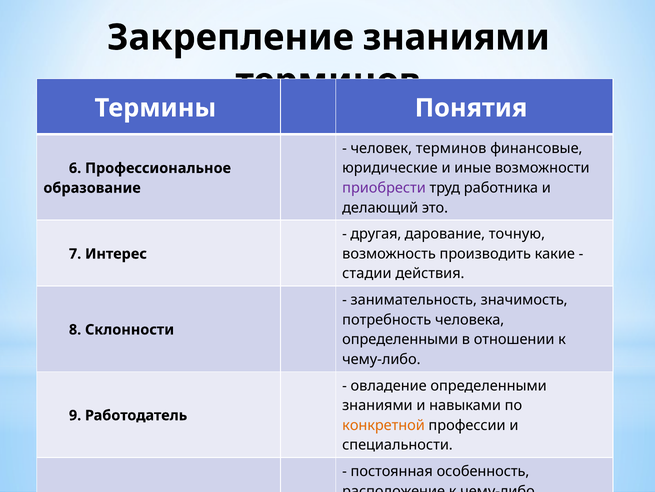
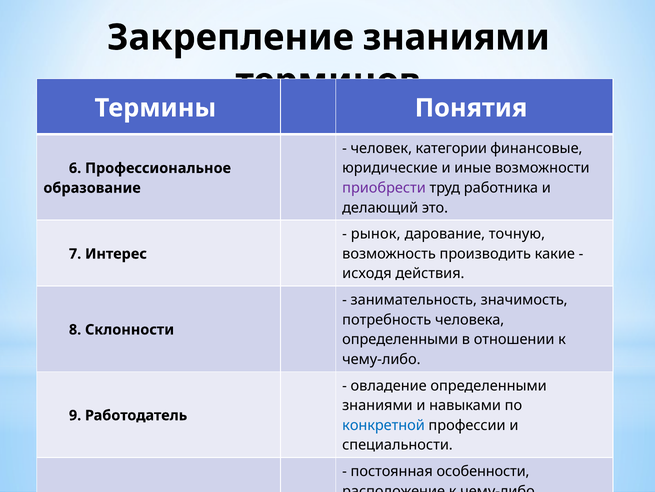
человек терминов: терминов -> категории (451, 148)
другая: другая -> рынок (376, 234)
стадии: стадии -> исходя (367, 273)
конкретной colour: orange -> blue (384, 425)
особенность: особенность -> особенности (483, 471)
